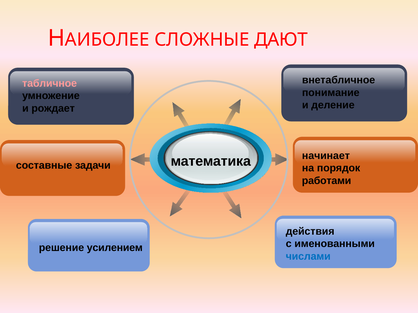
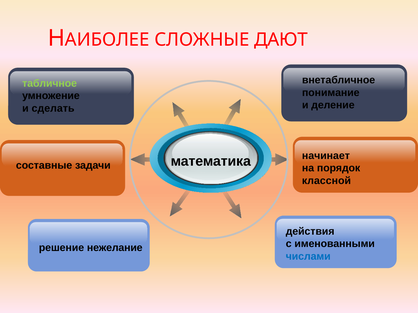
табличное colour: pink -> light green (50, 83)
рождает: рождает -> сделать (53, 109)
работами: работами -> классной (326, 181)
усилением: усилением -> нежелание (115, 248)
